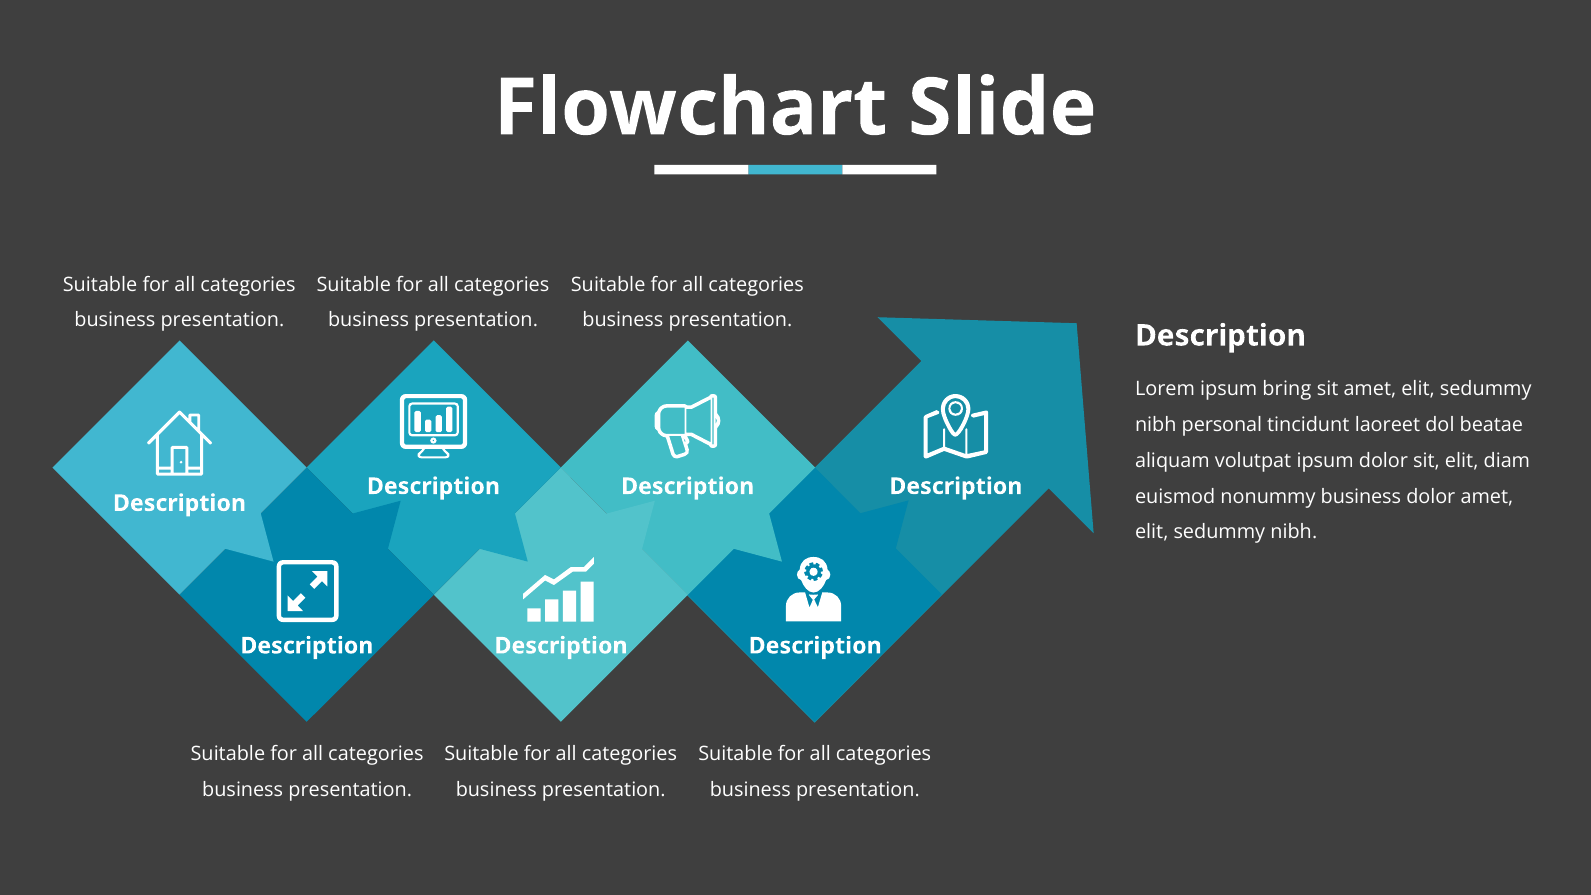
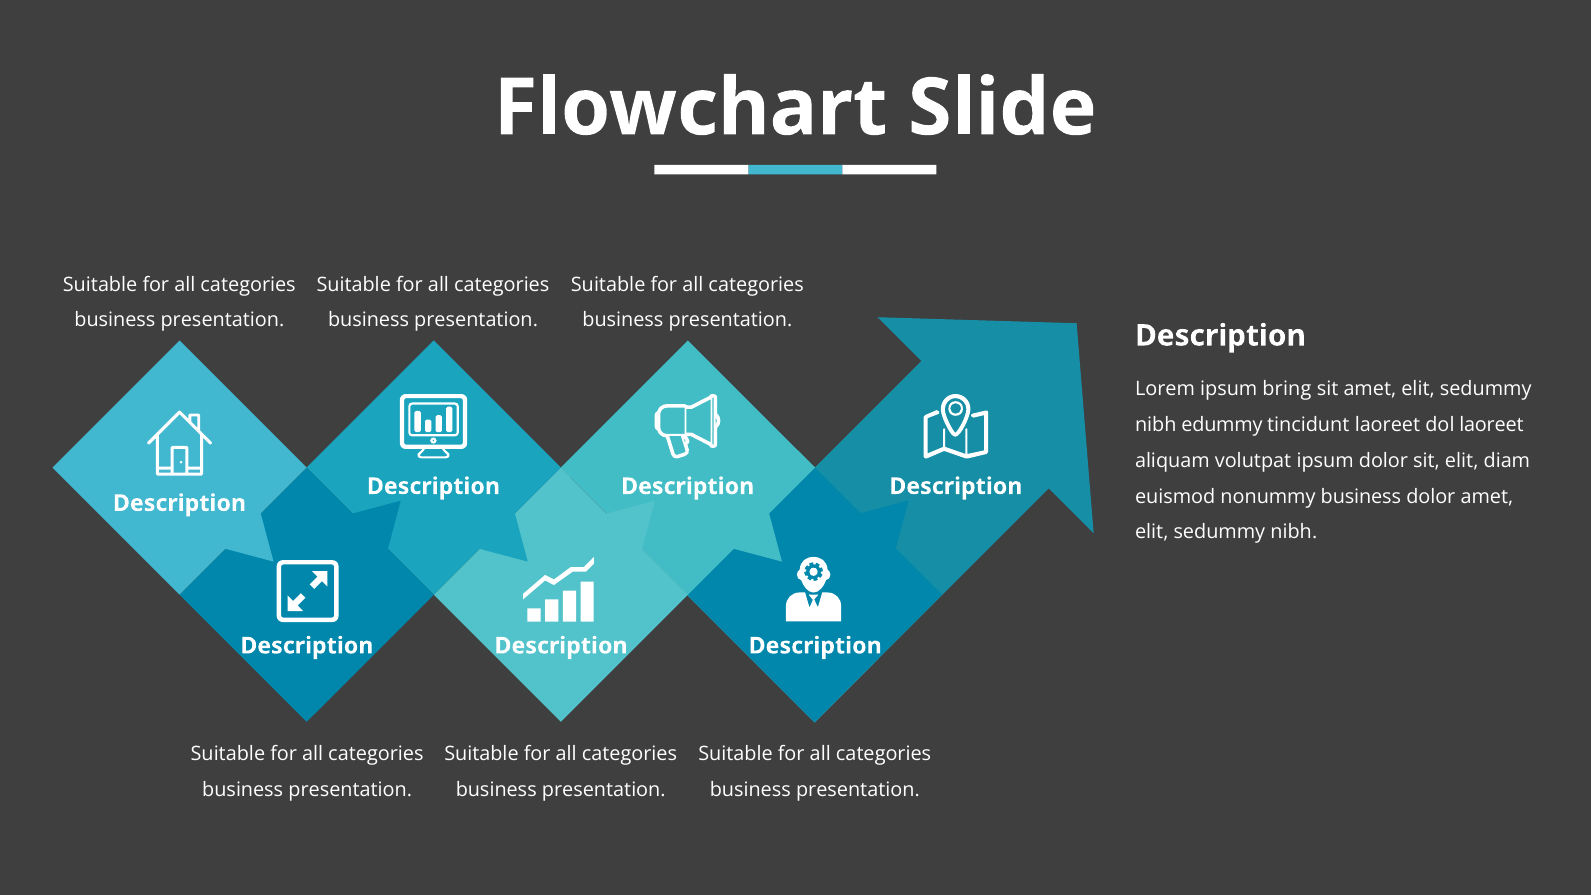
personal: personal -> edummy (1222, 425)
dol beatae: beatae -> laoreet (1491, 425)
